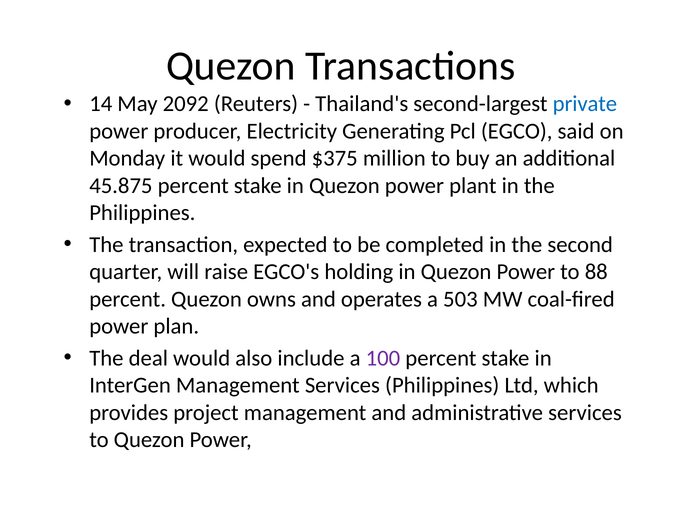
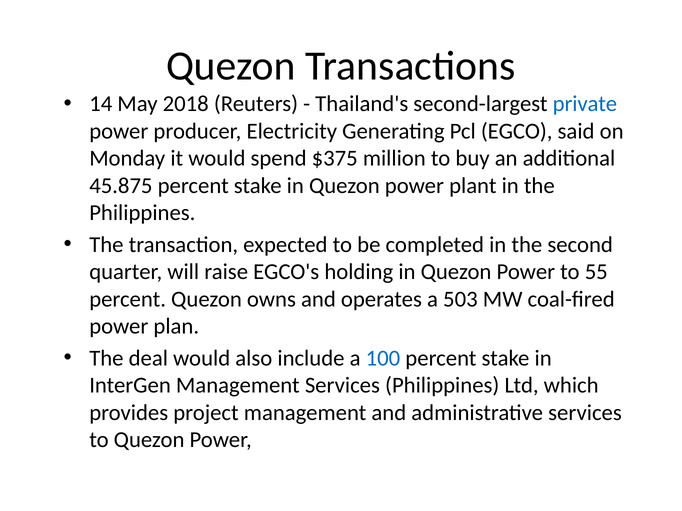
2092: 2092 -> 2018 (186, 104)
88: 88 -> 55 (596, 272)
100 colour: purple -> blue (383, 358)
